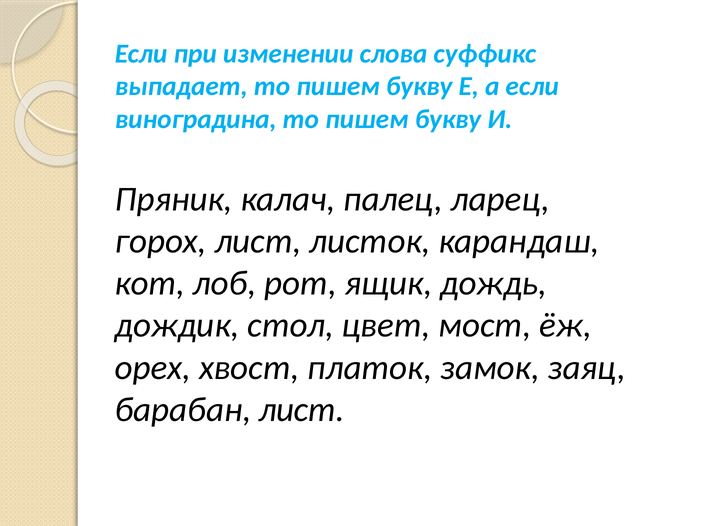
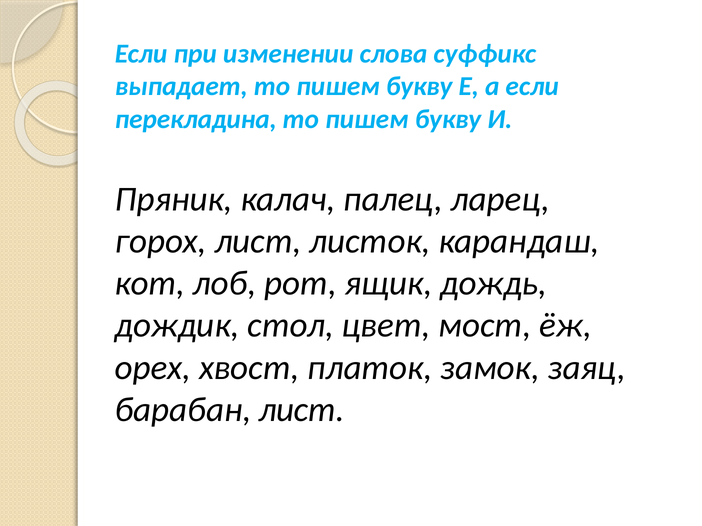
виноградина: виноградина -> перекладина (196, 119)
